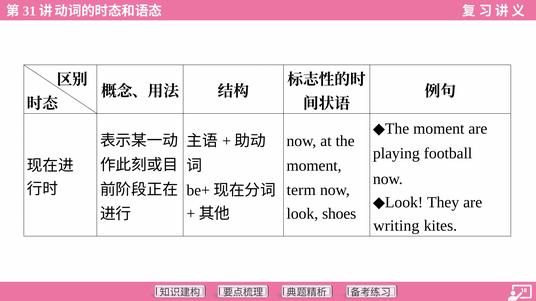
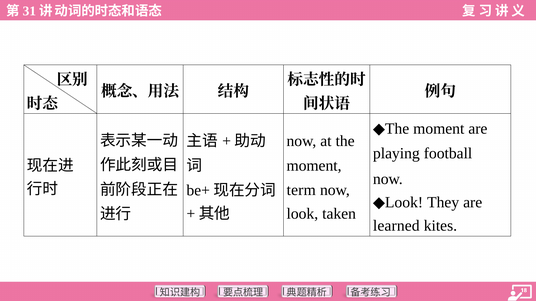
shoes: shoes -> taken (339, 214)
writing: writing -> learned (396, 226)
